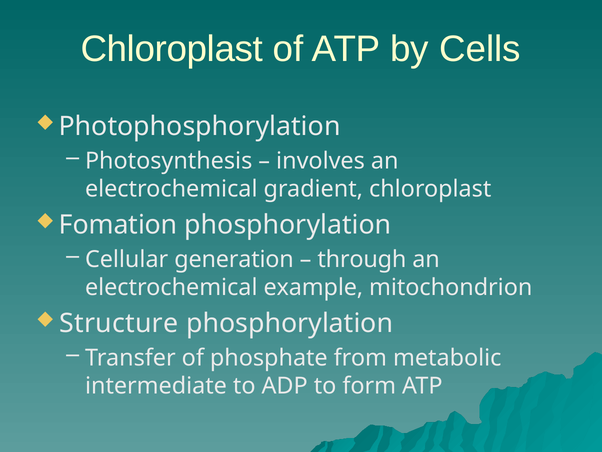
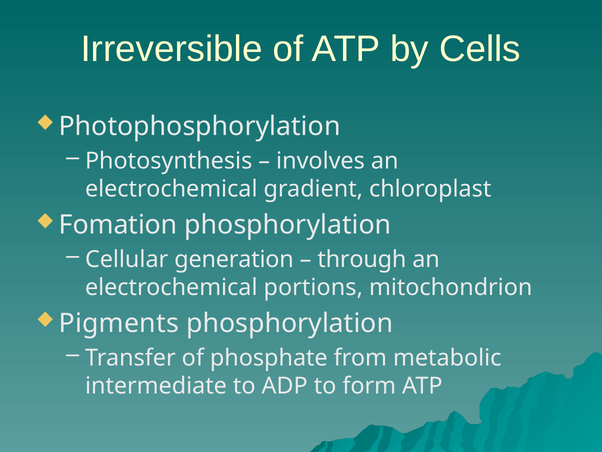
Chloroplast: Chloroplast -> Irreversible (172, 49)
example: example -> portions (313, 287)
Structure: Structure -> Pigments (119, 323)
